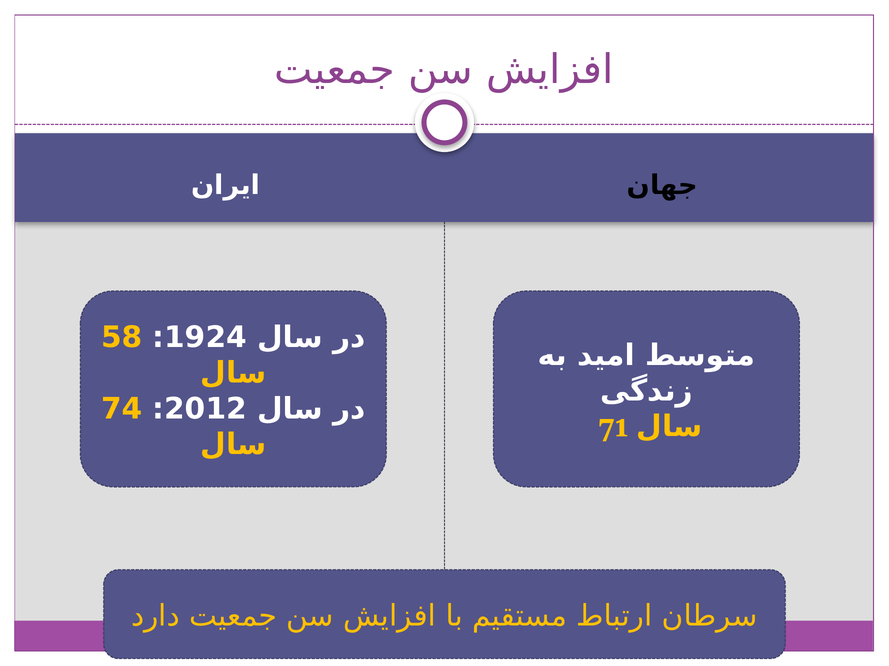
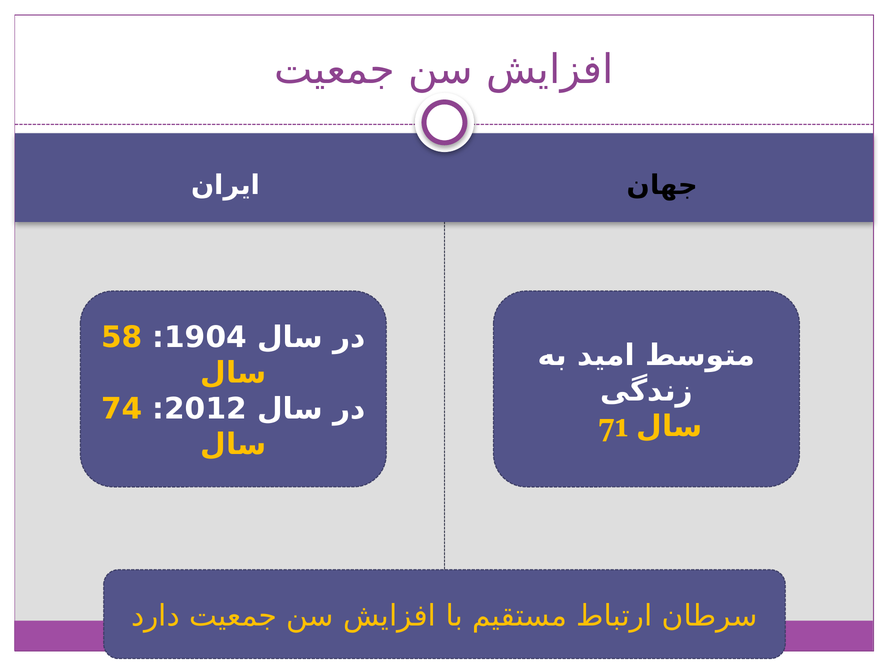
1924: 1924 -> 1904 (206, 338)
